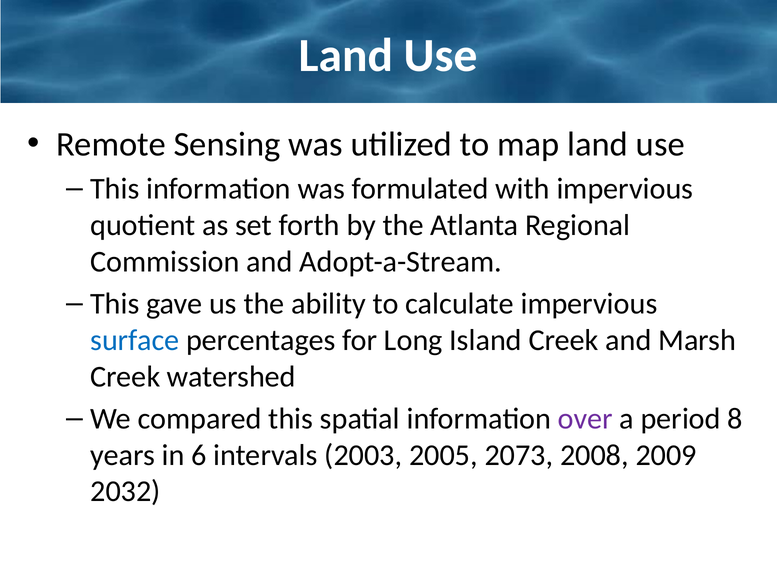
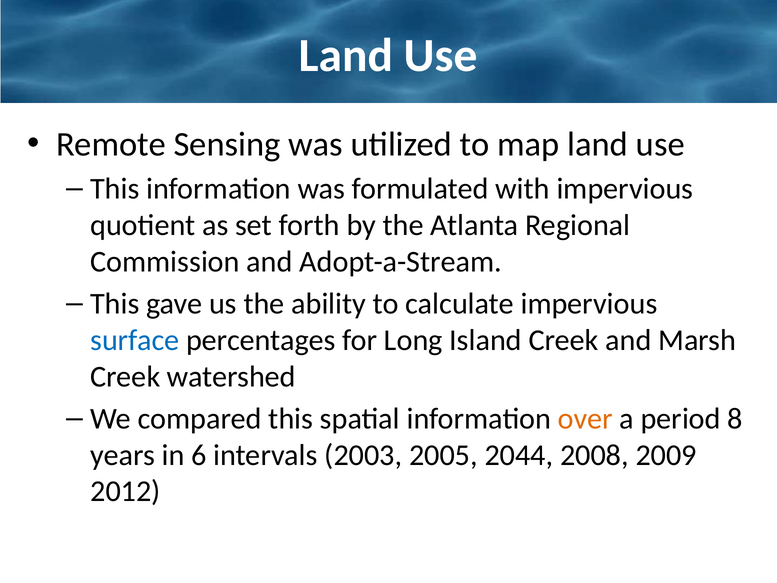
over colour: purple -> orange (585, 419)
2073: 2073 -> 2044 (519, 455)
2032: 2032 -> 2012 (125, 491)
